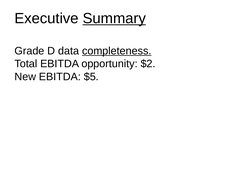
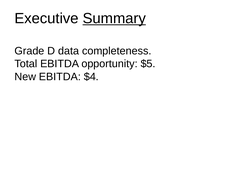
completeness underline: present -> none (117, 51)
$2: $2 -> $5 (148, 64)
$5: $5 -> $4 (91, 77)
